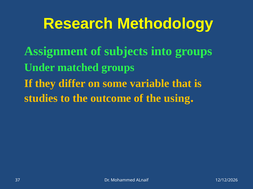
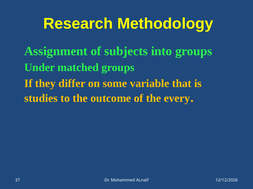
using: using -> every (177, 99)
